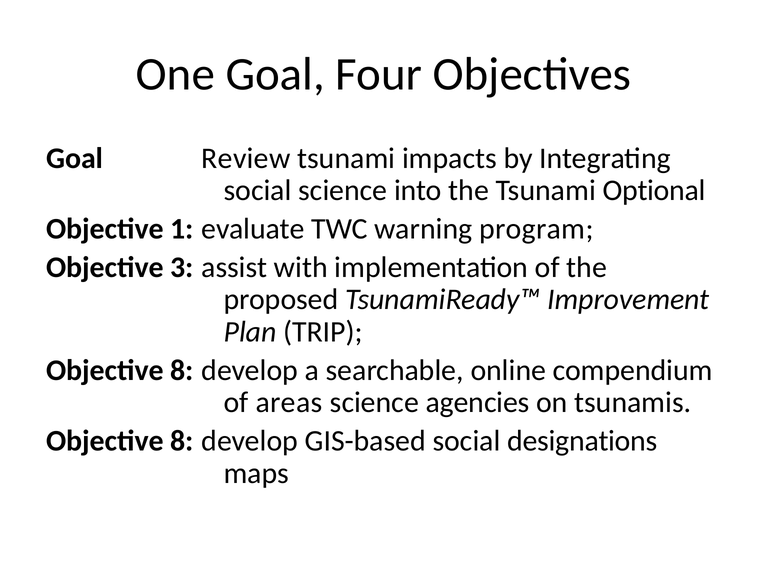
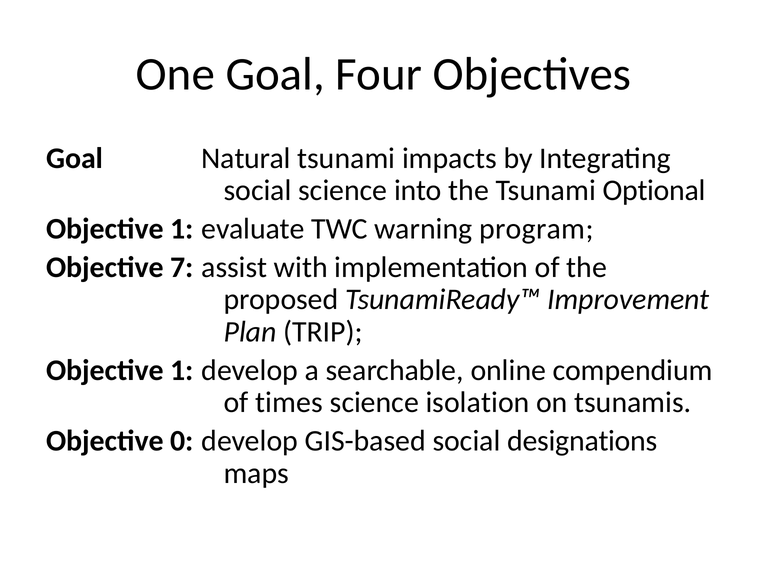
Review: Review -> Natural (246, 158)
3: 3 -> 7 (182, 267)
8: 8 -> 1 (182, 370)
areas: areas -> times (289, 403)
agencies: agencies -> isolation (478, 403)
8: 8 -> 0 (182, 441)
